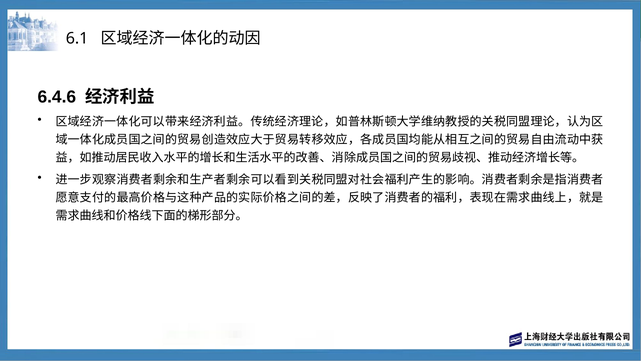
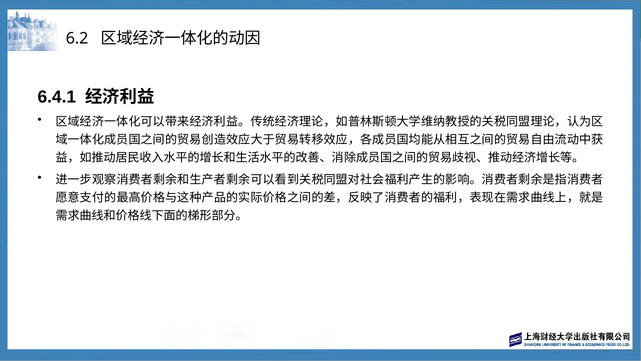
6.1: 6.1 -> 6.2 (77, 38)
6.4.6: 6.4.6 -> 6.4.1 (57, 97)
